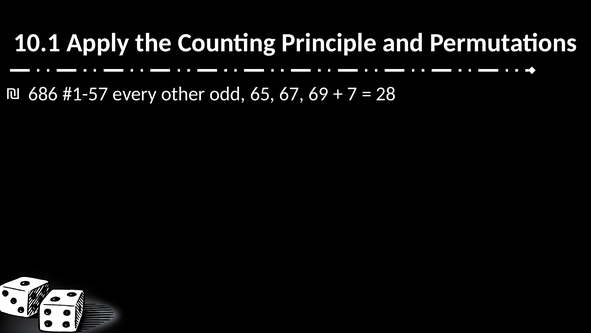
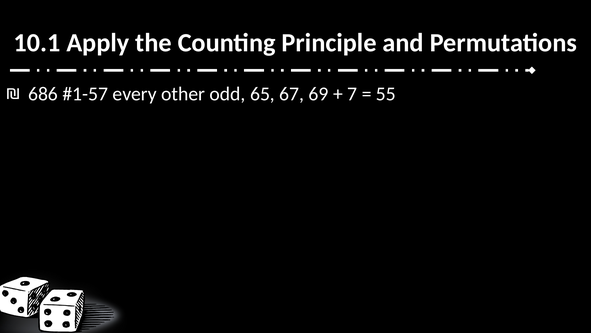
28: 28 -> 55 (386, 94)
